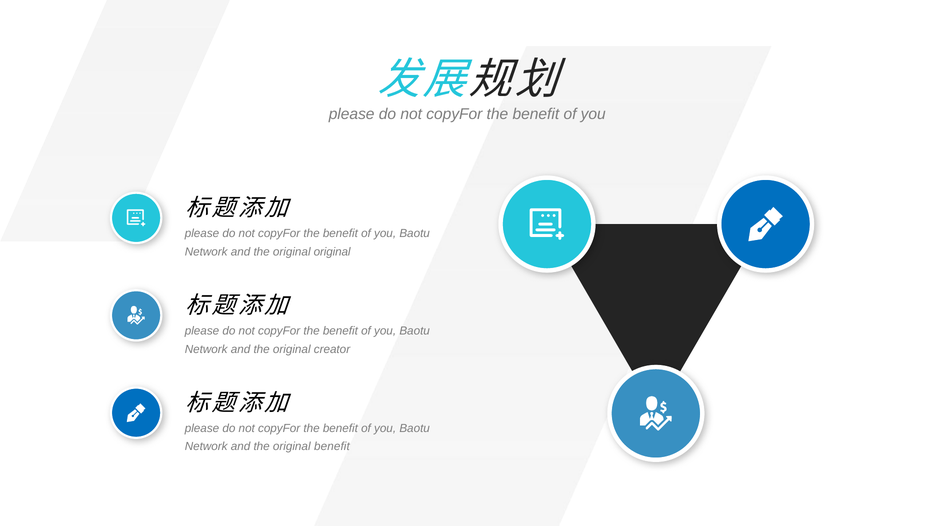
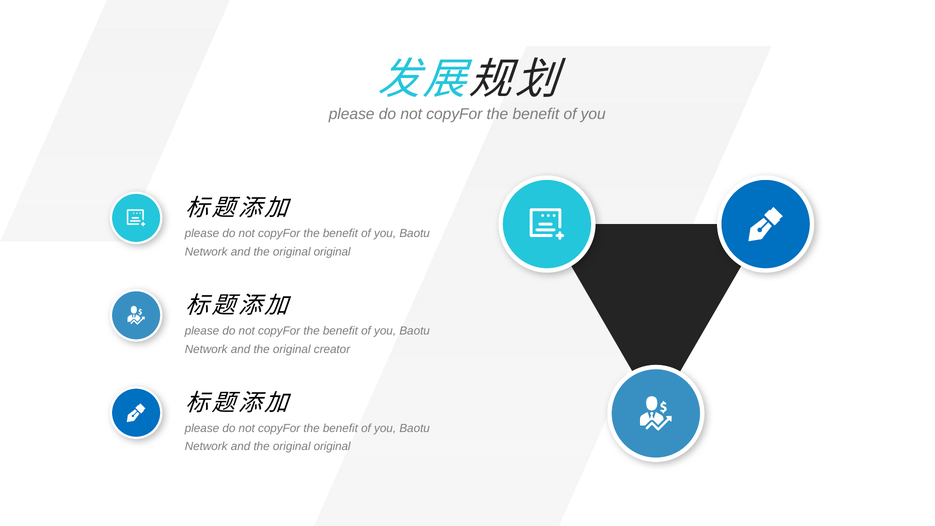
benefit: benefit -> original (332, 447)
